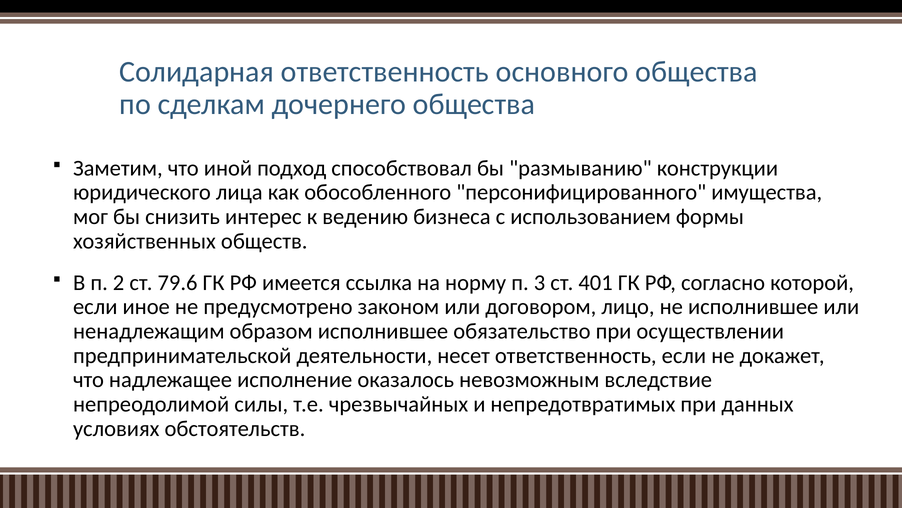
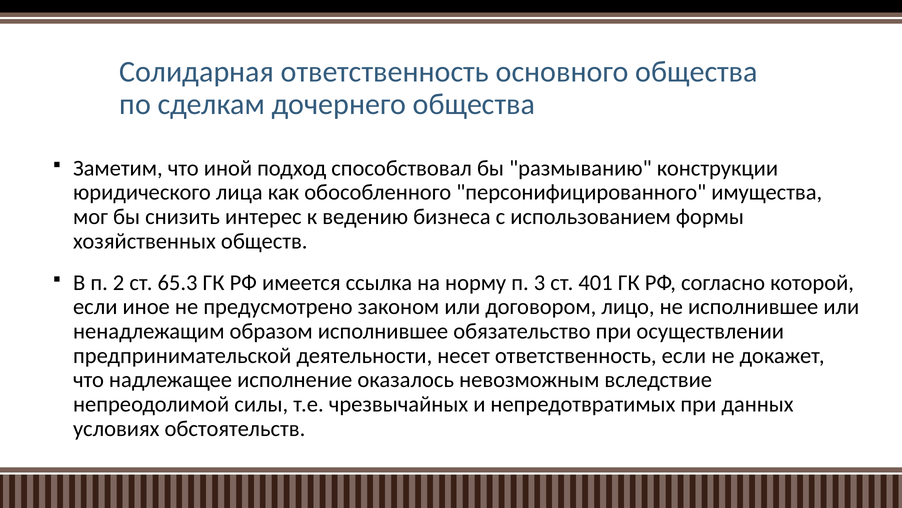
79.6: 79.6 -> 65.3 (178, 282)
